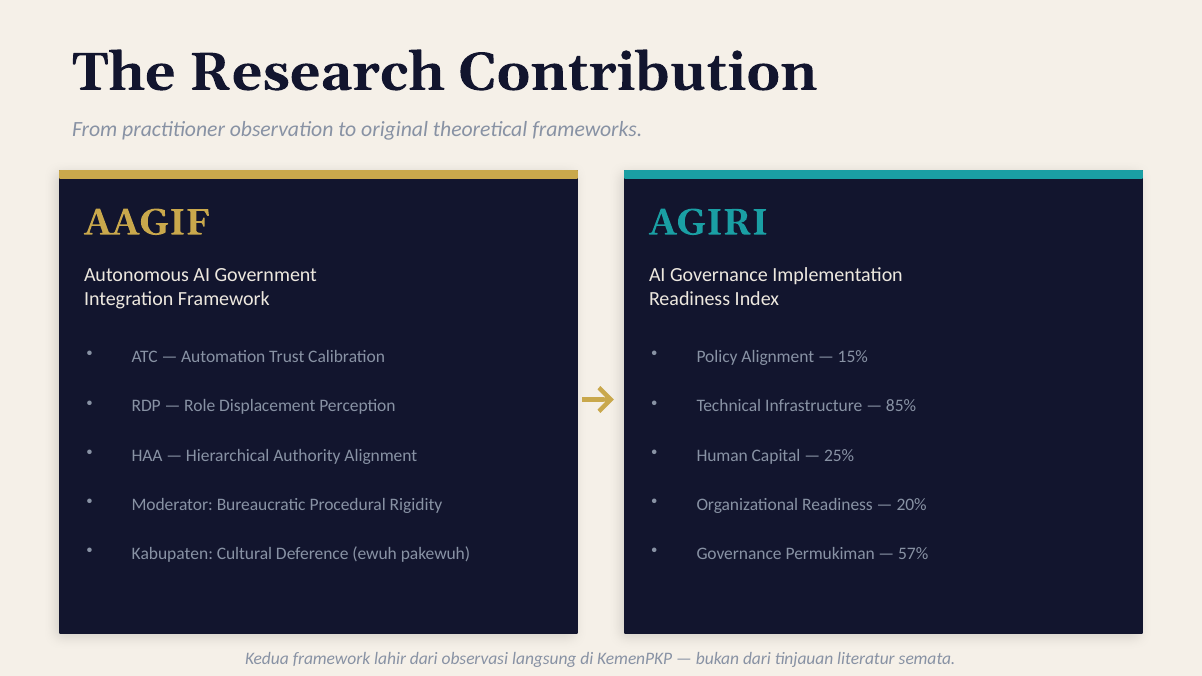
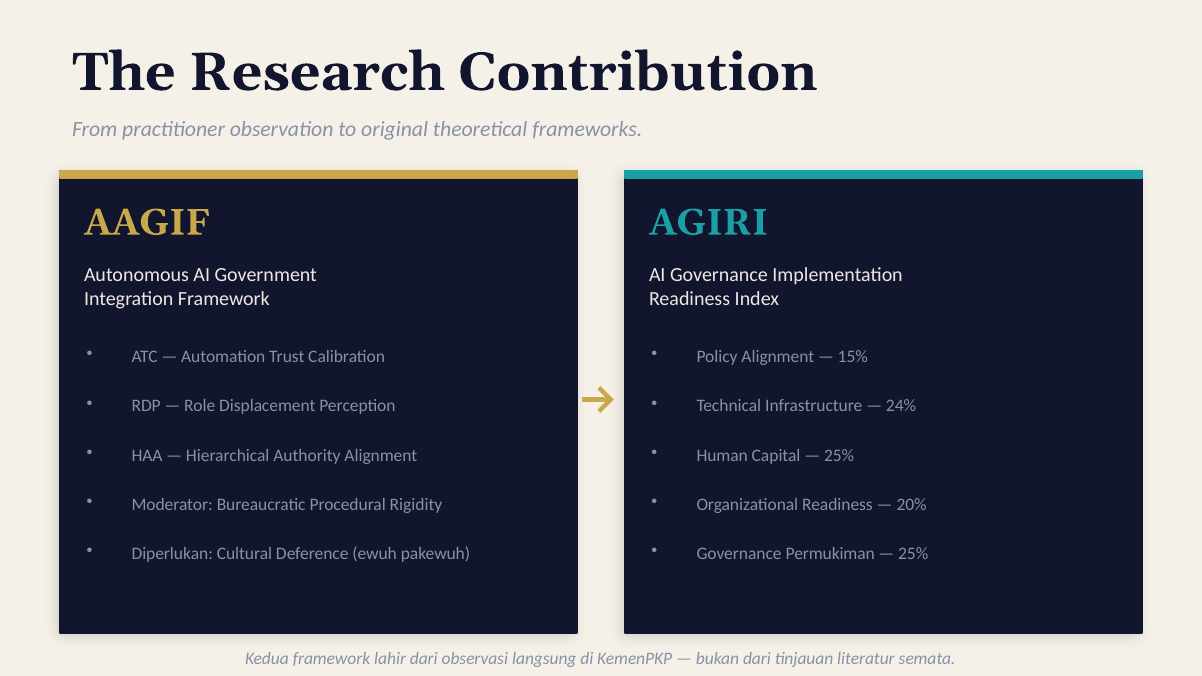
85%: 85% -> 24% (901, 406)
Kabupaten: Kabupaten -> Diperlukan (172, 554)
57%: 57% -> 25% (913, 554)
